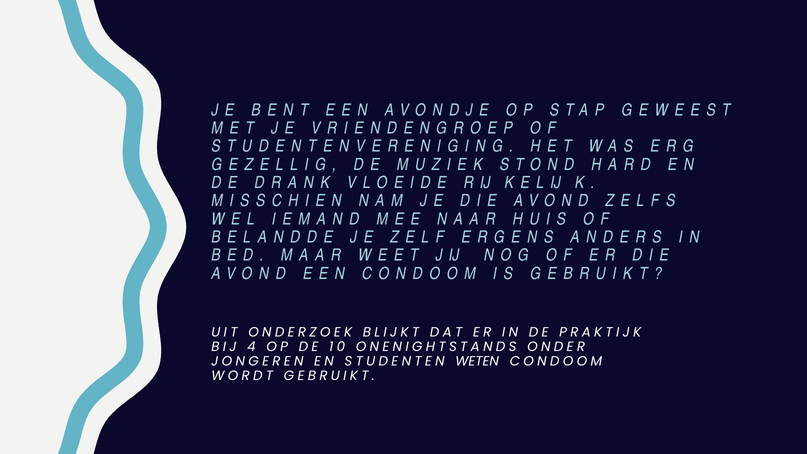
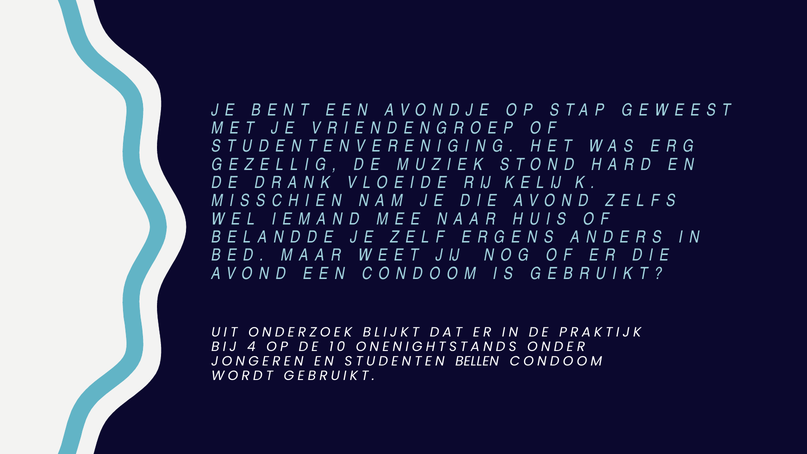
WETEN: WETEN -> BELLEN (477, 361)
